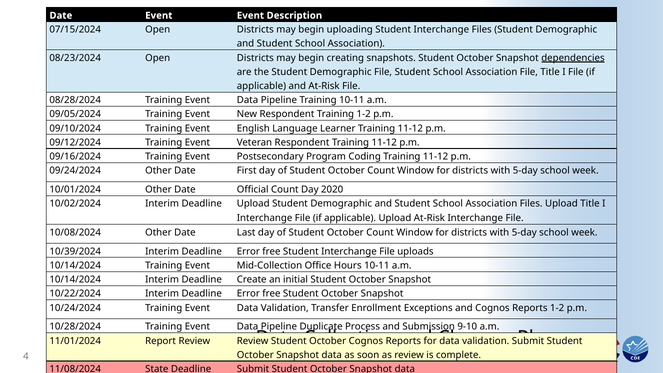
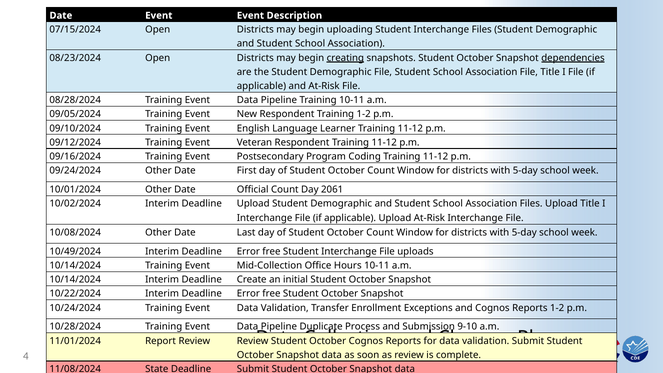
creating underline: none -> present (345, 58)
2020: 2020 -> 2061 (332, 190)
10/39/2024: 10/39/2024 -> 10/49/2024 (75, 251)
